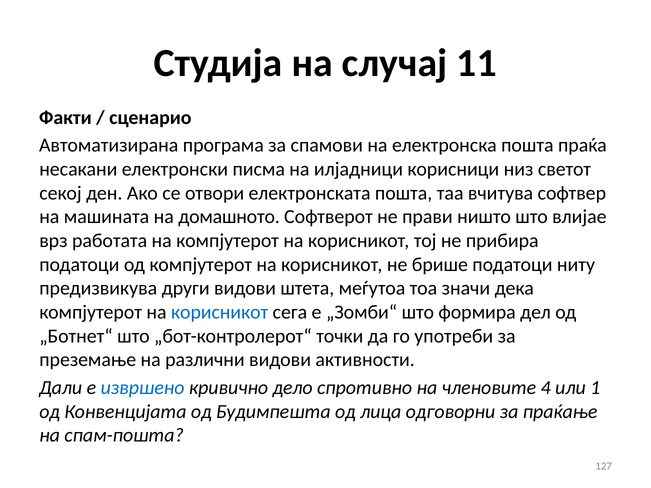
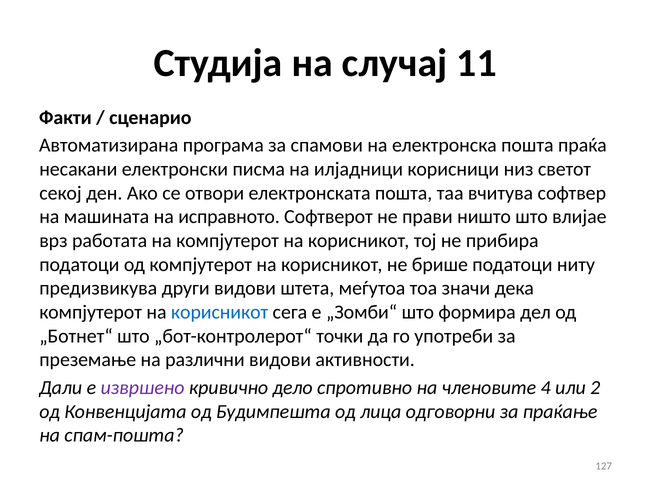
домашното: домашното -> исправното (229, 217)
извршено colour: blue -> purple (143, 388)
1: 1 -> 2 (595, 388)
